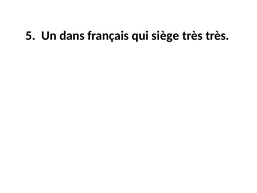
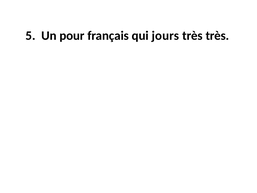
dans: dans -> pour (72, 36)
siège: siège -> jours (165, 36)
